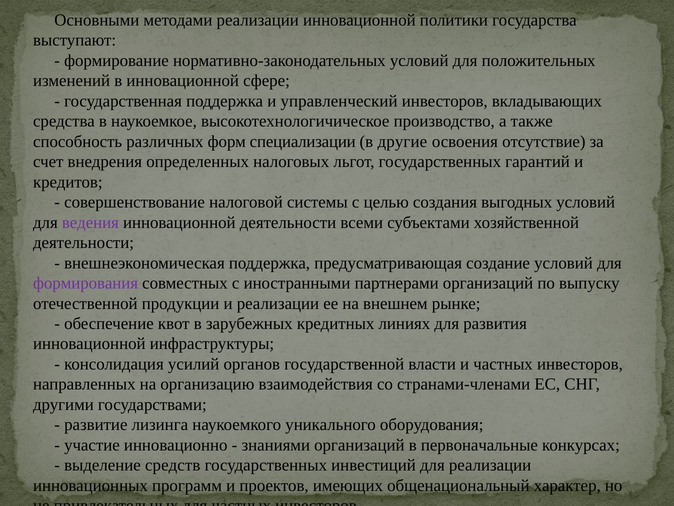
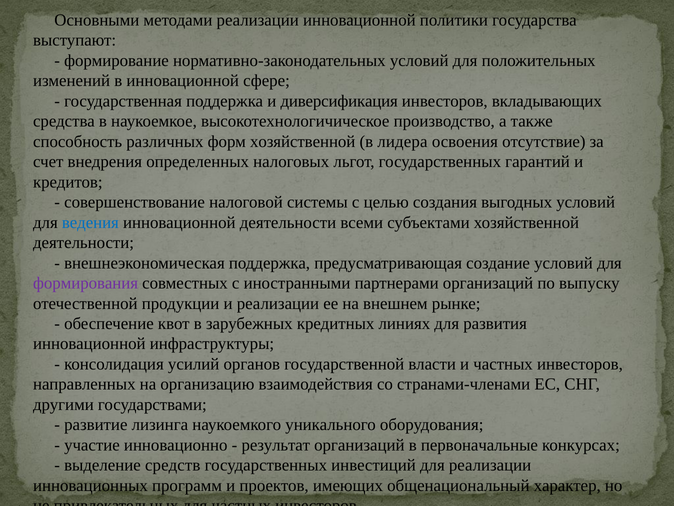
управленческий: управленческий -> диверсификация (339, 101)
форм специализации: специализации -> хозяйственной (303, 141)
другие: другие -> лидера (402, 141)
ведения colour: purple -> blue (90, 222)
знаниями: знаниями -> результат (276, 445)
